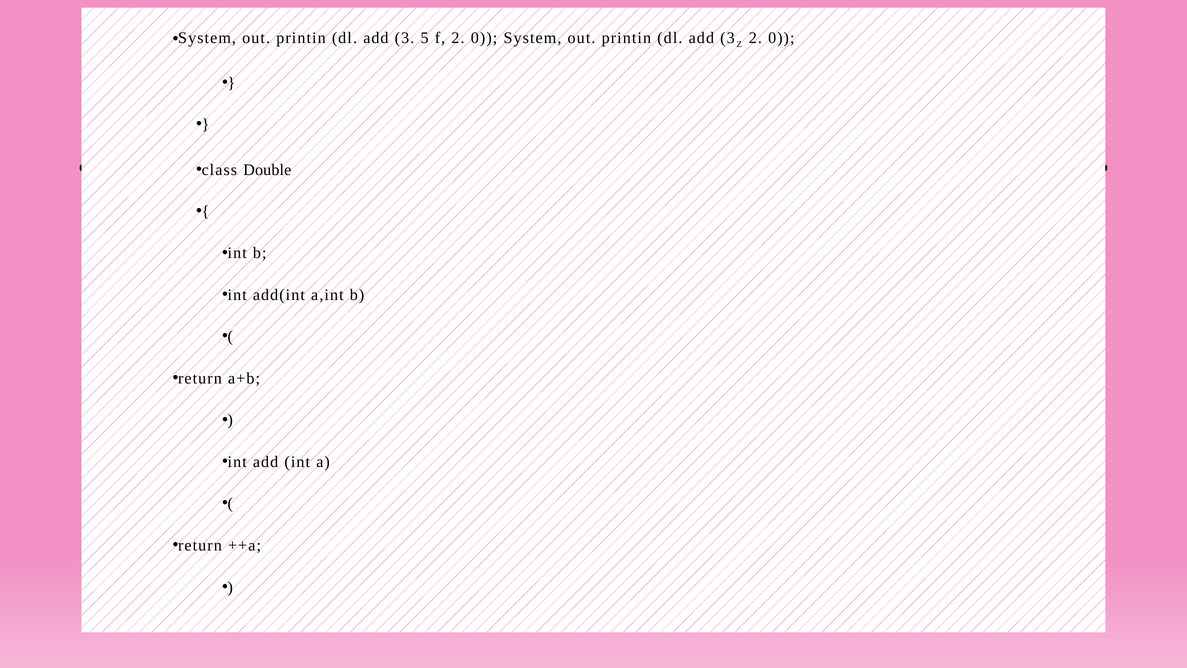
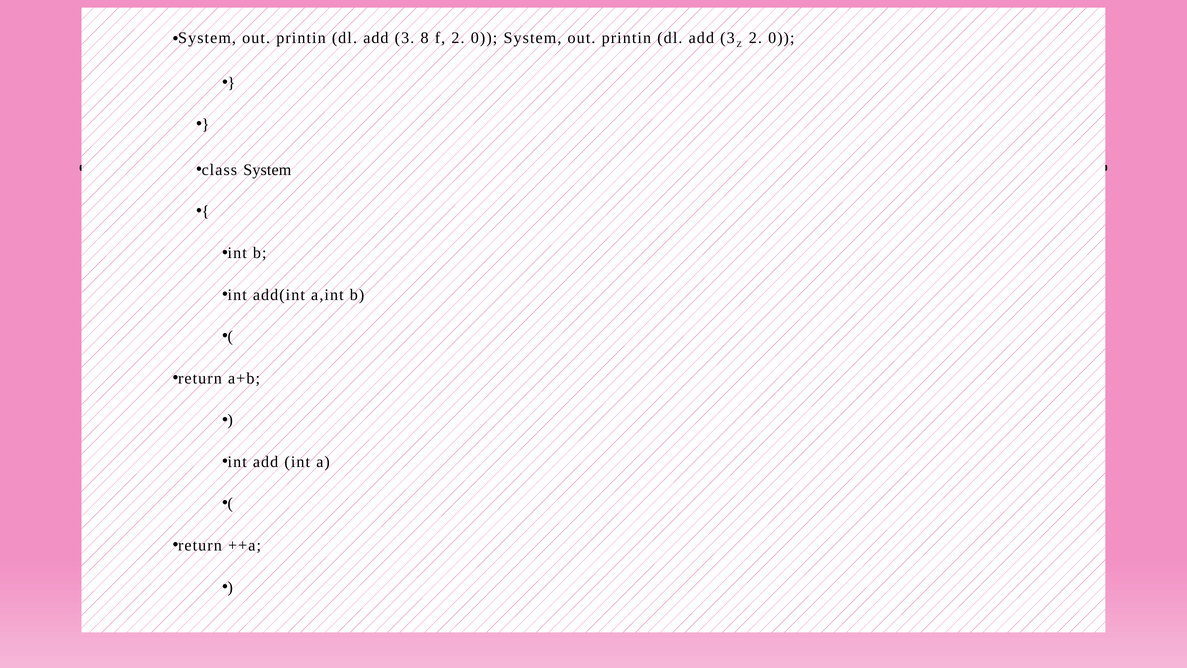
5: 5 -> 8 (425, 38)
class Double: Double -> System (267, 170)
